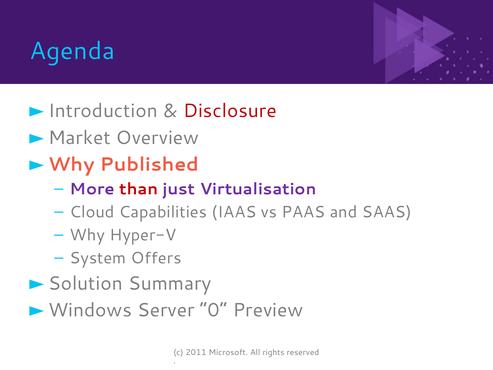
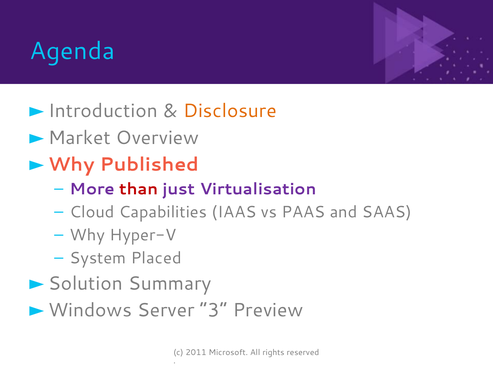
Disclosure colour: red -> orange (230, 111)
Offers: Offers -> Placed (156, 258)
0: 0 -> 3 (214, 310)
